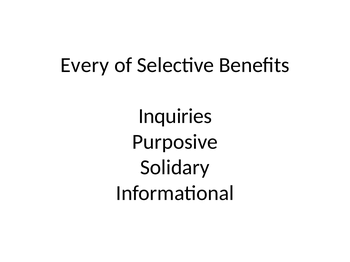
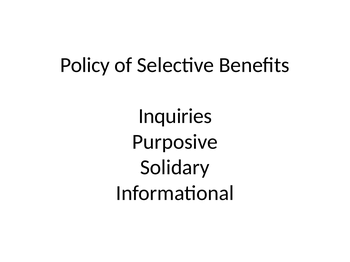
Every: Every -> Policy (85, 65)
